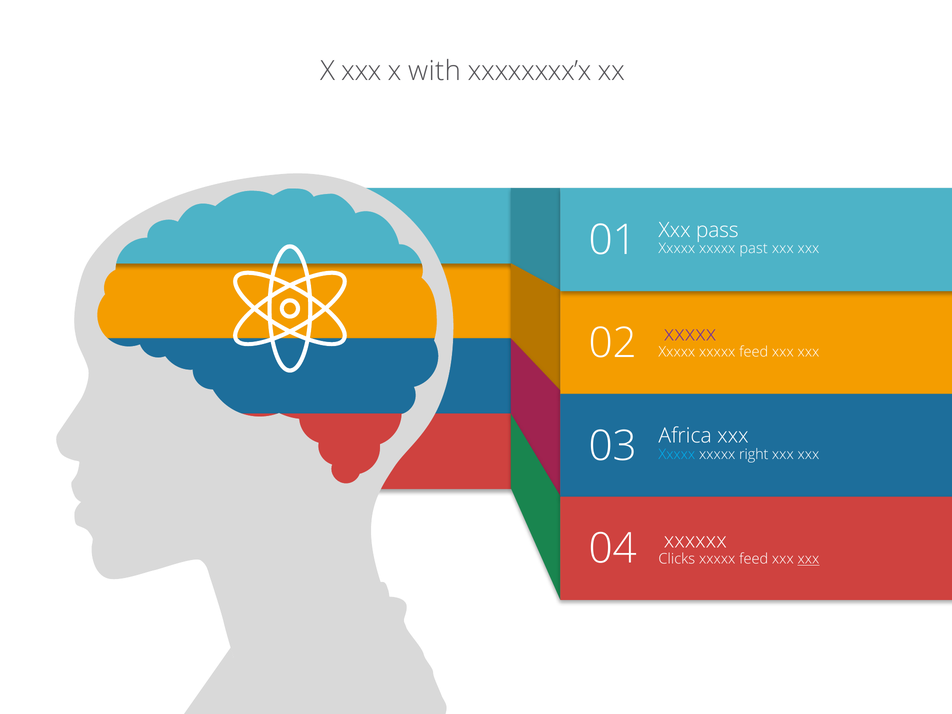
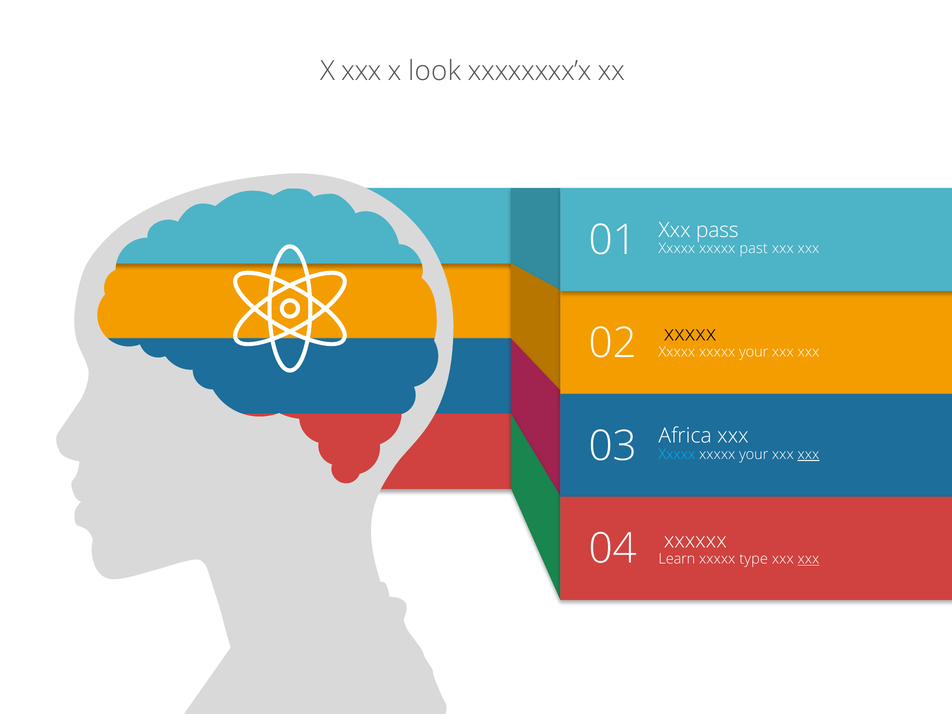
with: with -> look (435, 71)
xxxxx colour: purple -> black (690, 334)
feed: feed -> your (754, 352)
right: right -> your (754, 454)
xxx underline: none -> present (808, 454)
Clicks: Clicks -> Learn (677, 559)
feed: feed -> type (754, 559)
